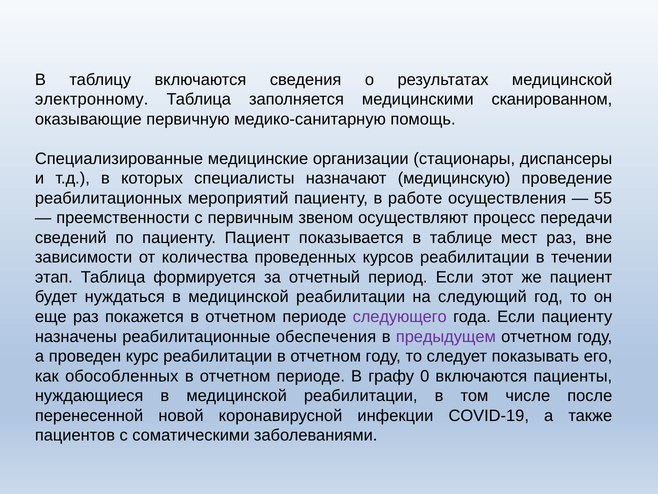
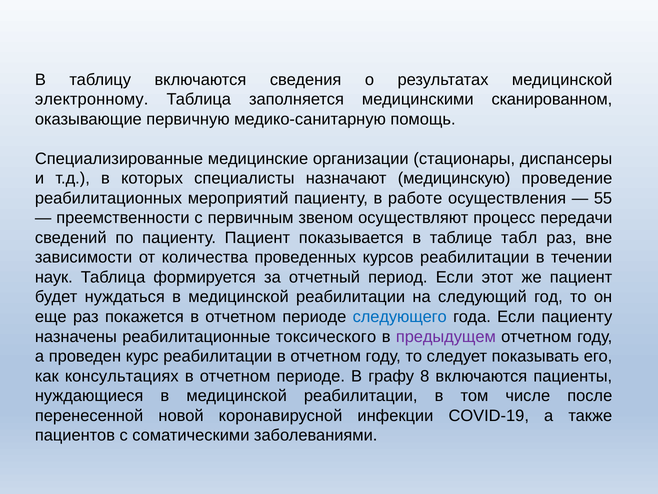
мест: мест -> табл (519, 238)
этап: этап -> наук (54, 277)
следующего colour: purple -> blue (400, 316)
обеспечения: обеспечения -> токсического (326, 336)
обособленных: обособленных -> консультациях (122, 376)
0: 0 -> 8 (425, 376)
